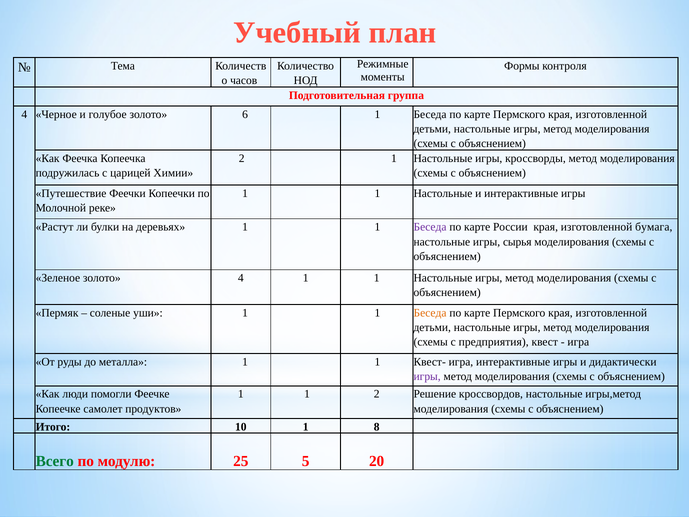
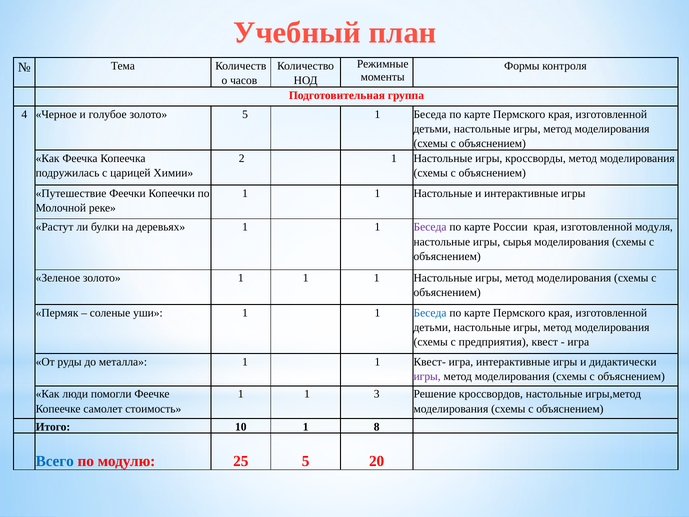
золото 6: 6 -> 5 (245, 114)
бумага: бумага -> модуля (654, 227)
золото 4: 4 -> 1 (241, 278)
Беседа colour: orange -> blue (430, 313)
1 2: 2 -> 3 (377, 394)
продуктов: продуктов -> стоимость (153, 409)
Всего colour: green -> blue (55, 461)
